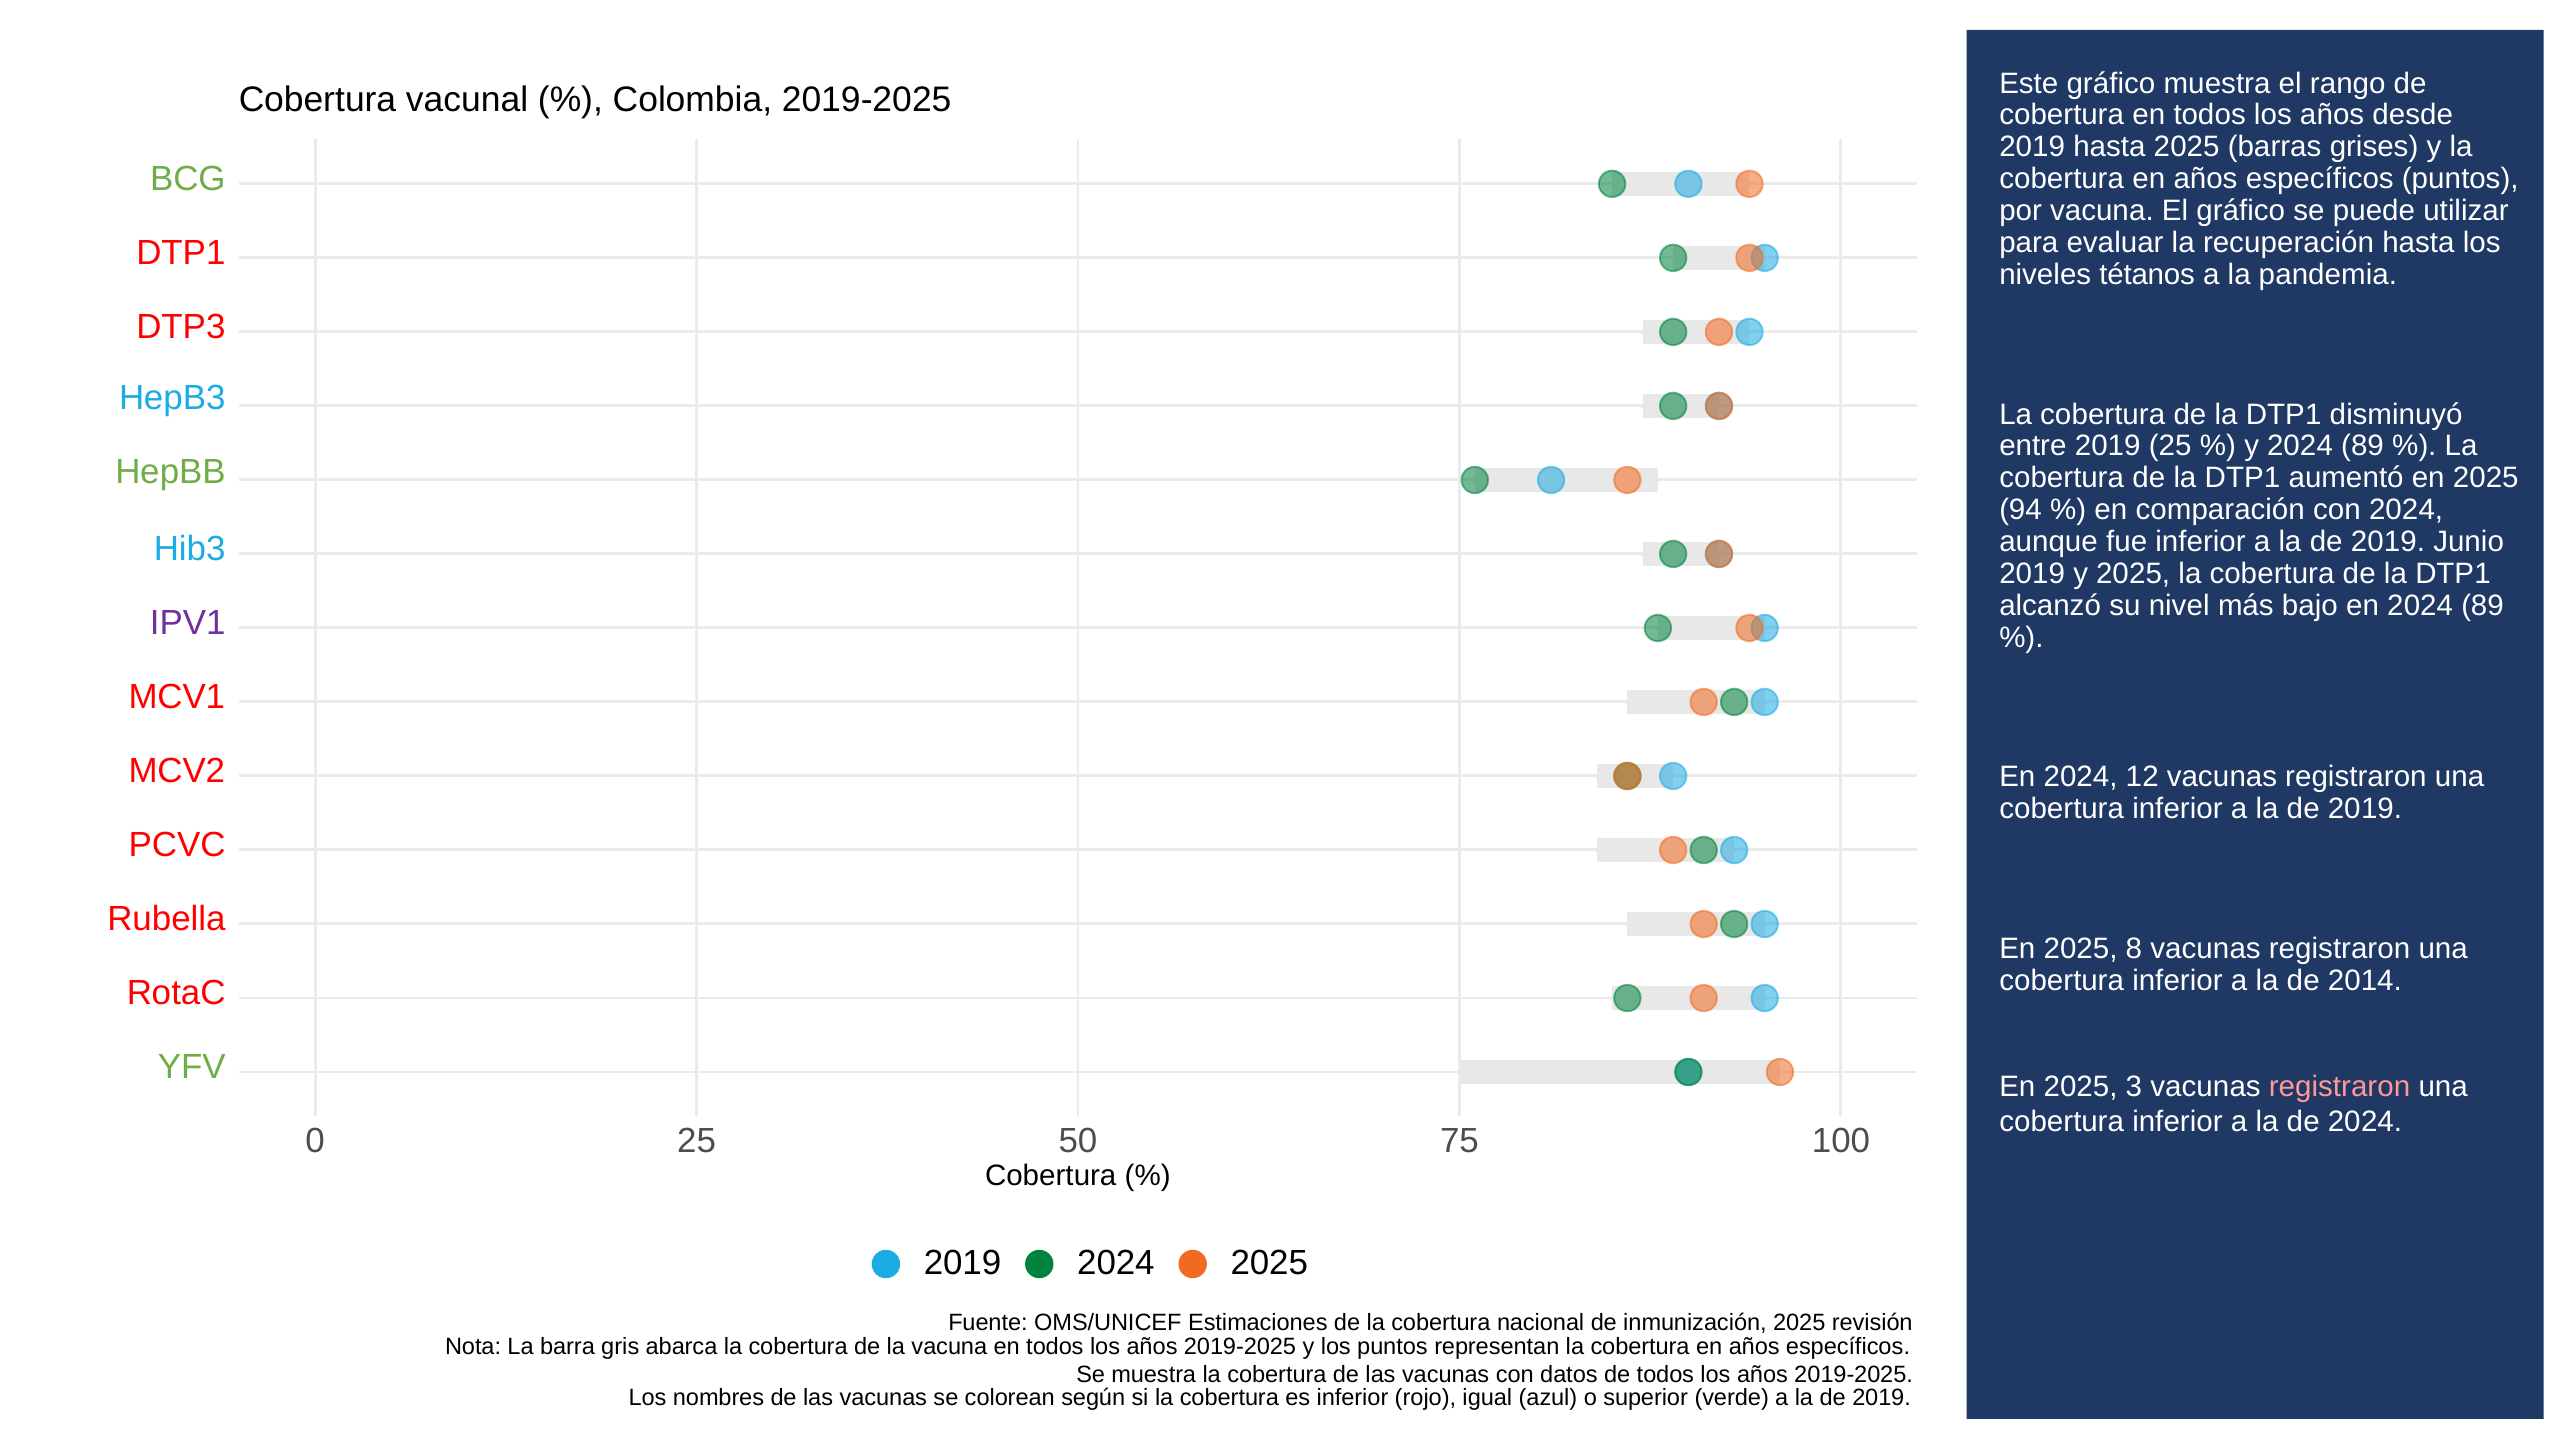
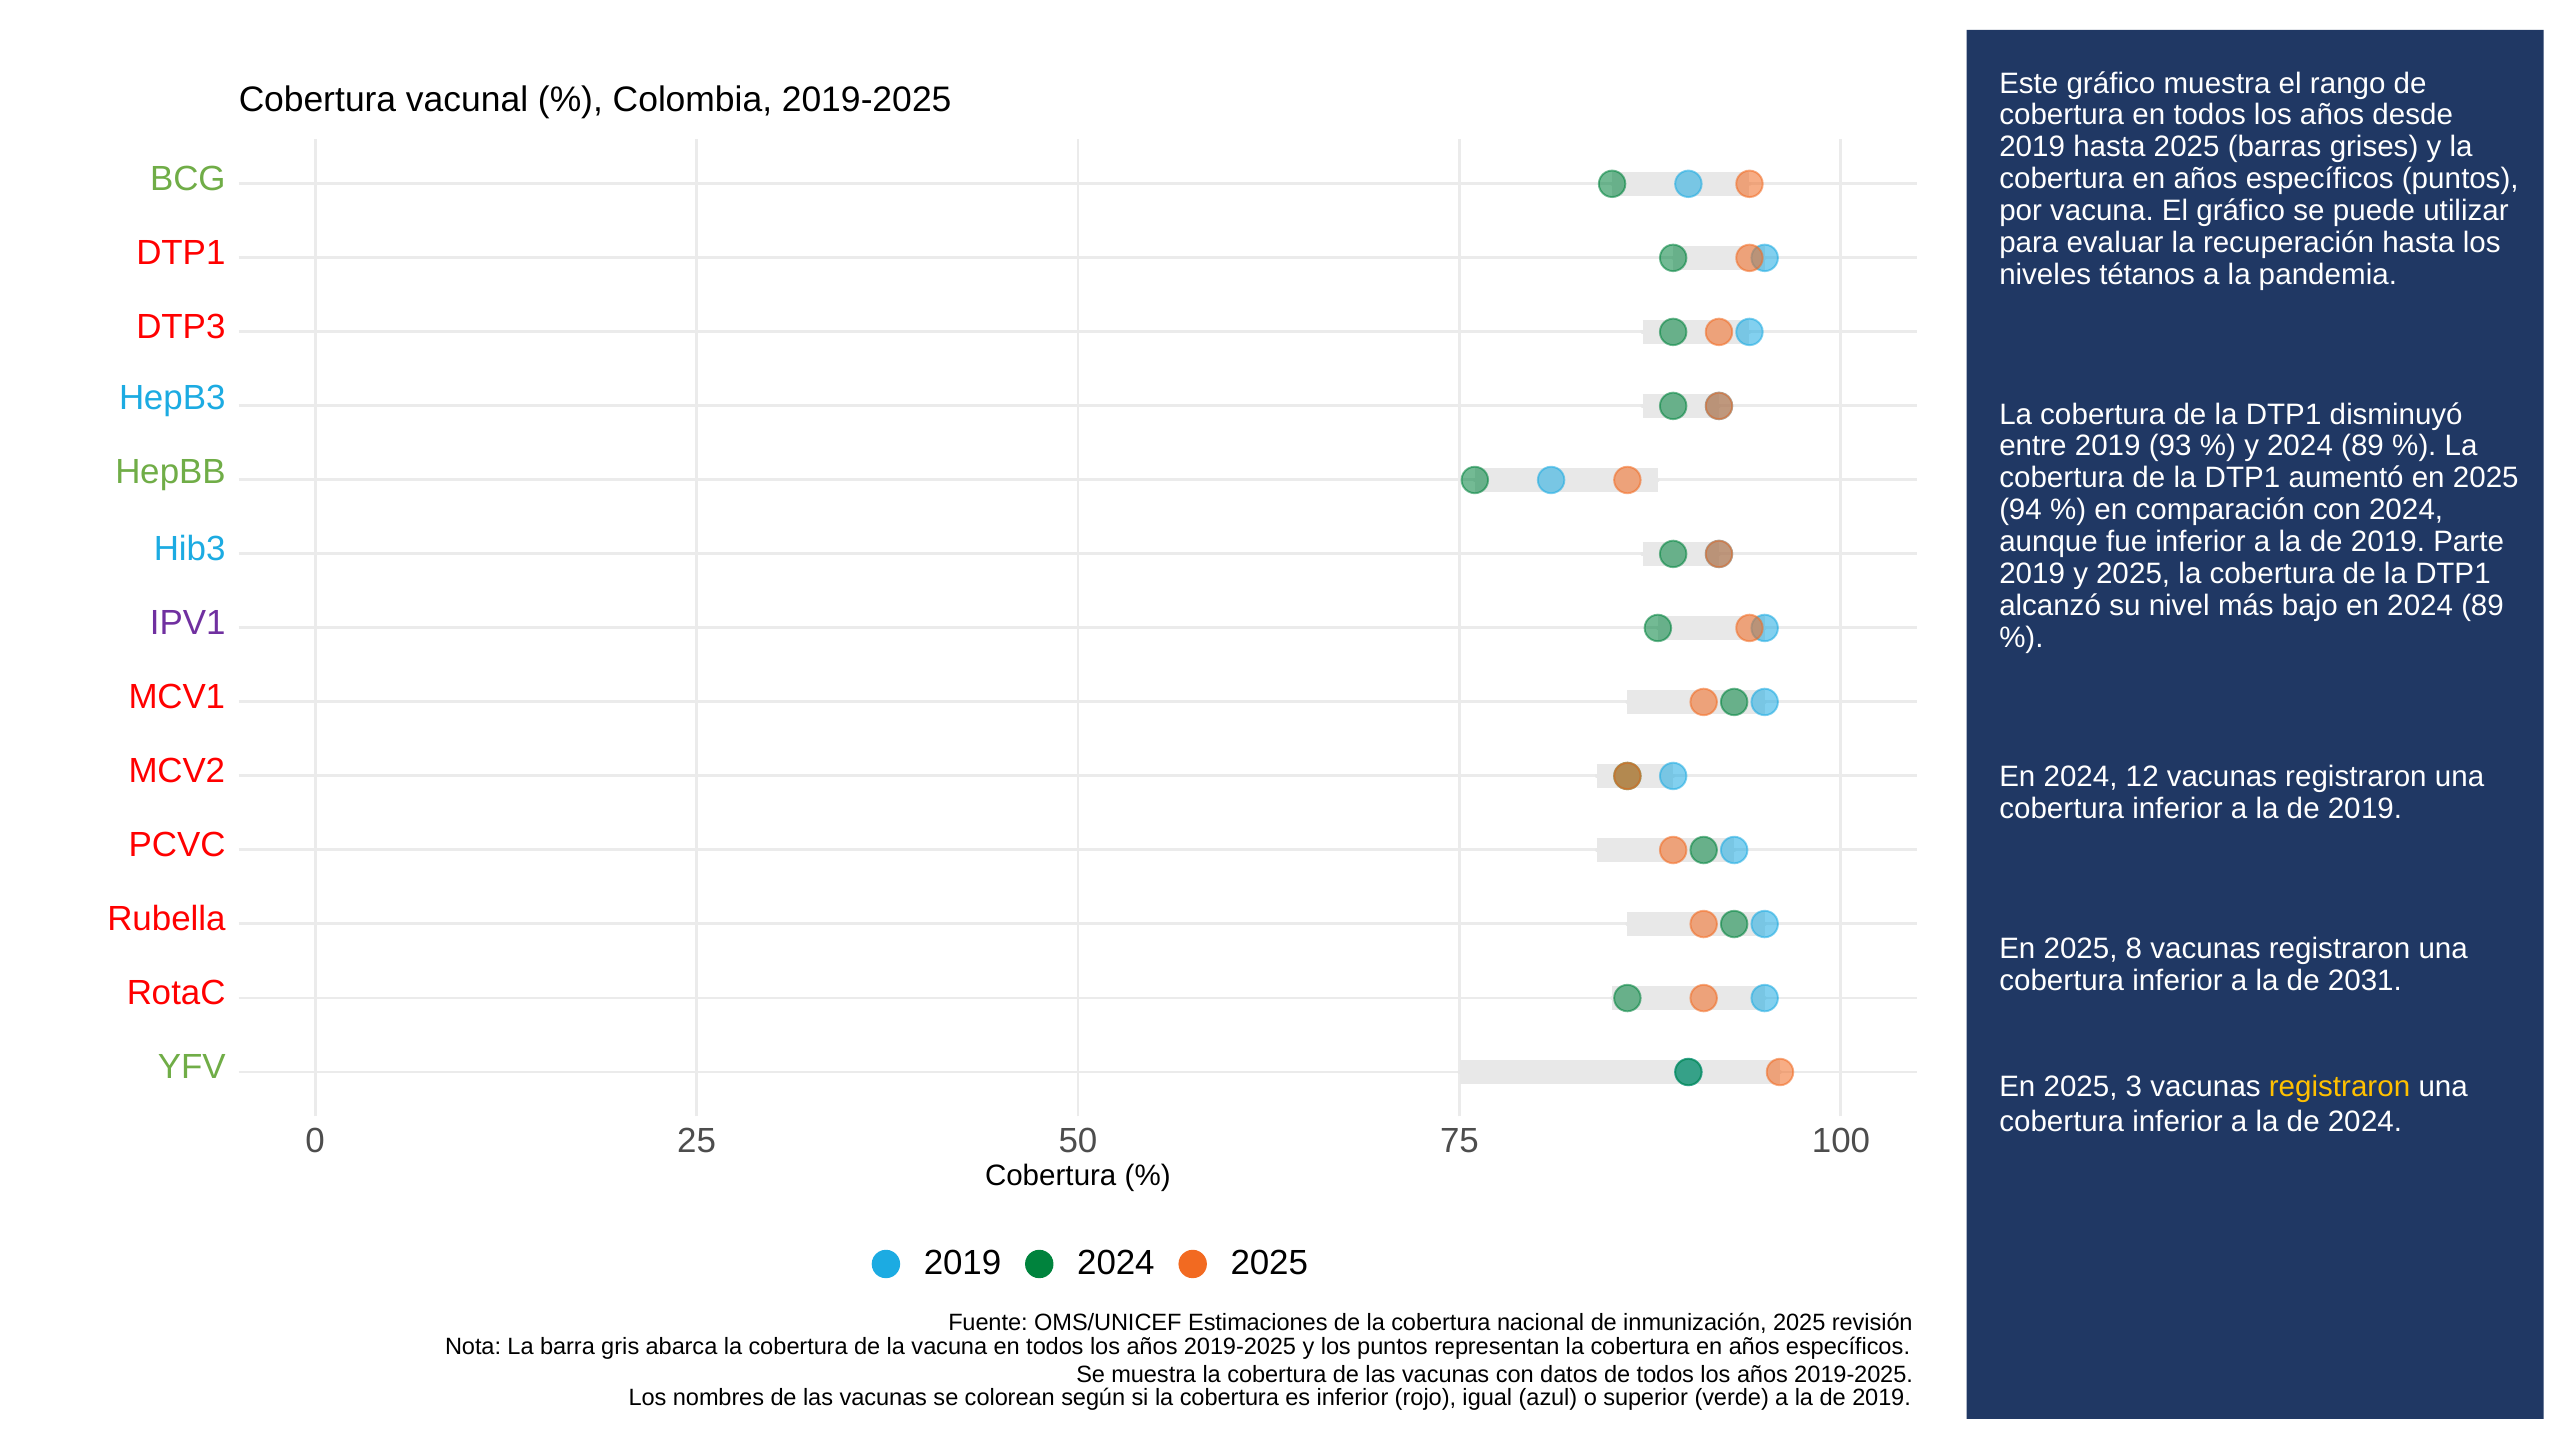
2019 25: 25 -> 93 (2170, 446)
Junio: Junio -> Parte (2469, 542)
2014: 2014 -> 2031 (2365, 981)
registraron colour: pink -> yellow (2339, 1086)
